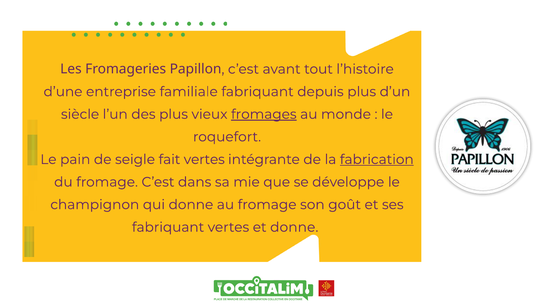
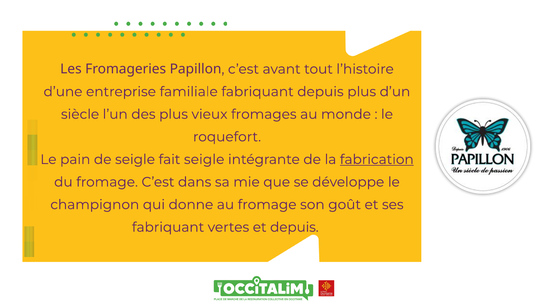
fromages underline: present -> none (264, 114)
fait vertes: vertes -> seigle (204, 160)
et donne: donne -> depuis (294, 227)
